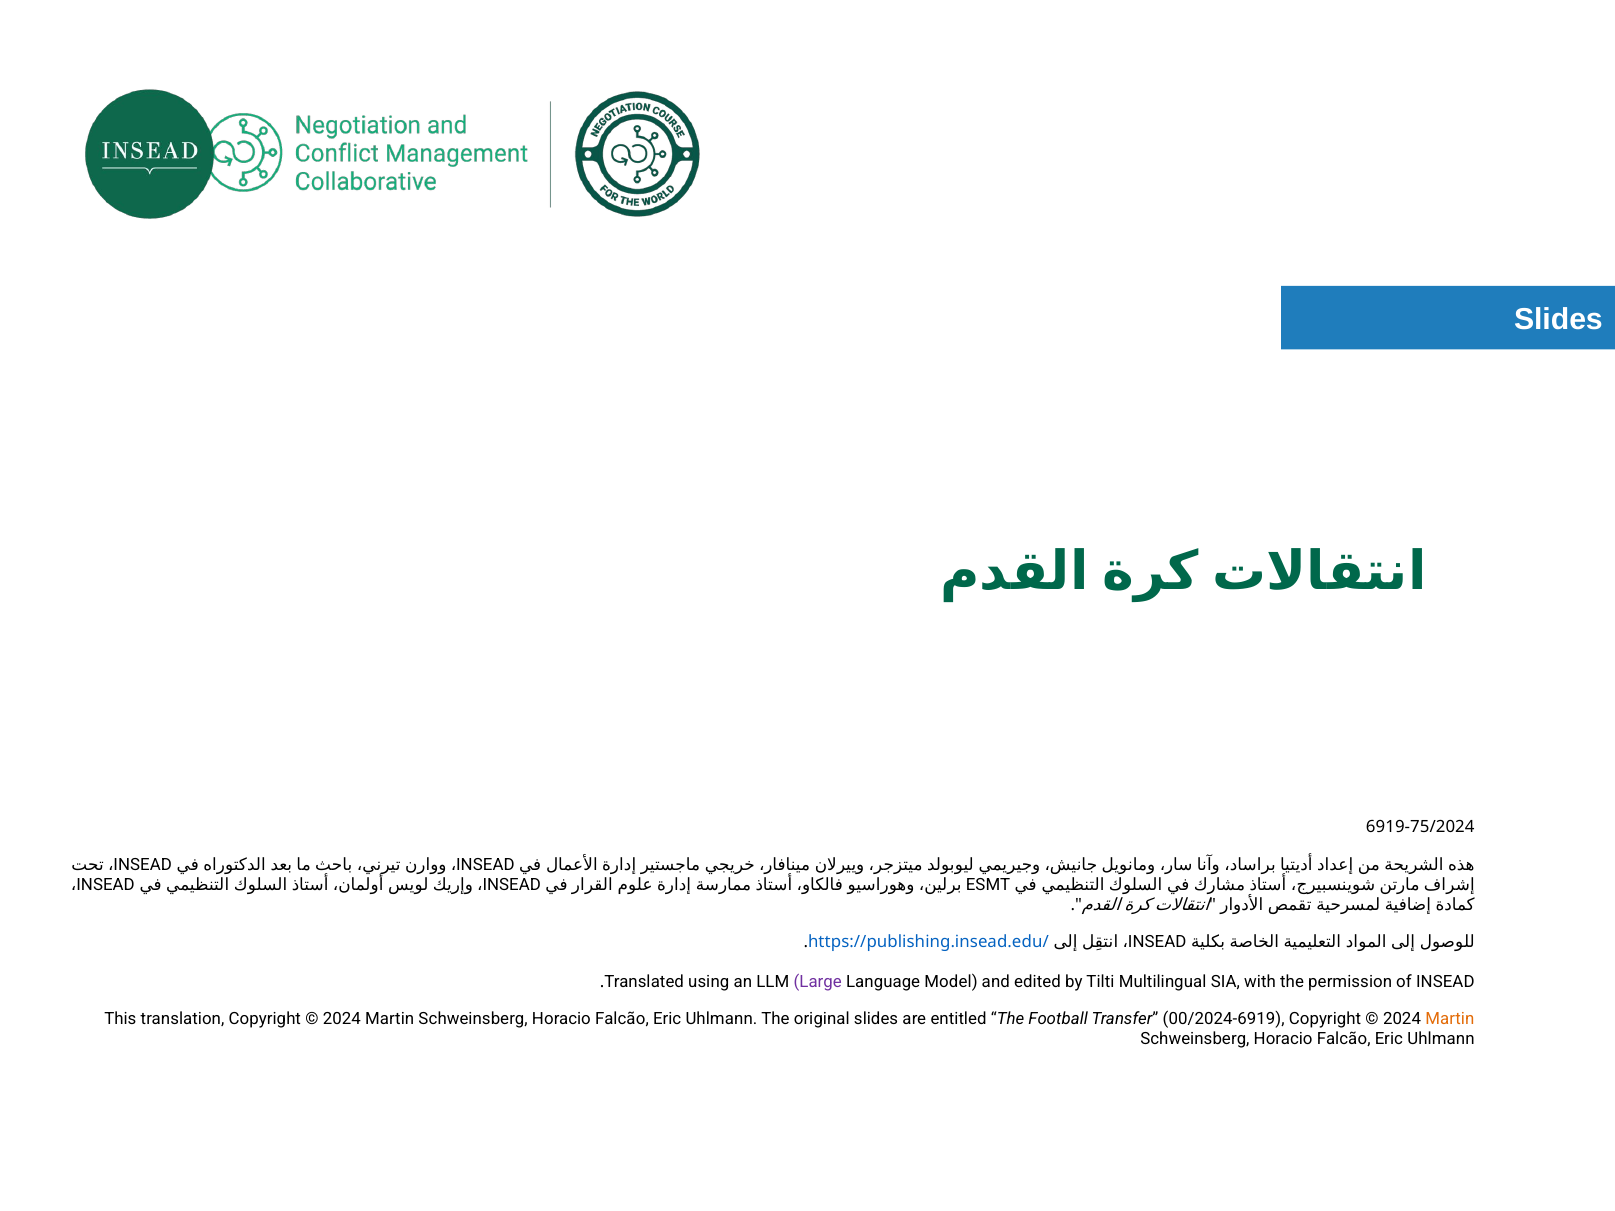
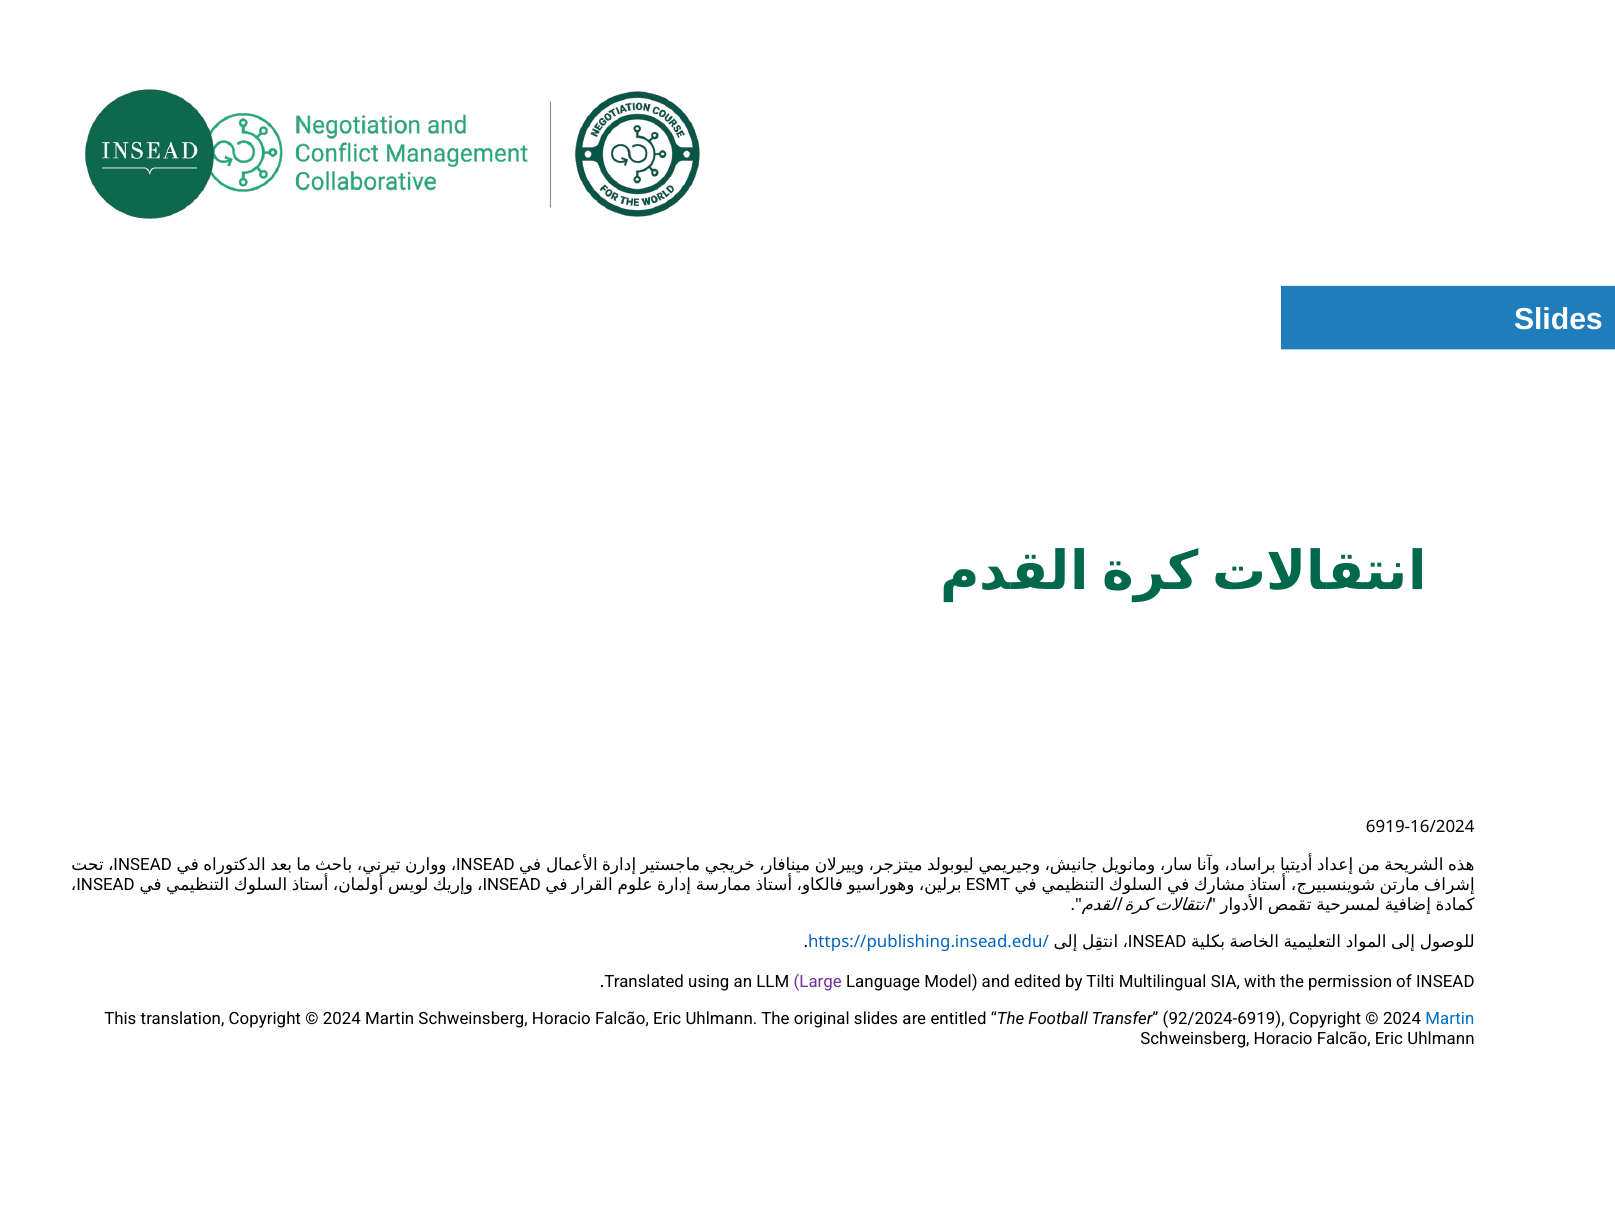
6919-75/2024: 6919-75/2024 -> 6919-16/2024 (1420, 828)
00/2024-6919: 00/2024-6919 -> 92/2024-6919 (1224, 1019)
Martin colour: orange -> blue (1450, 1019)
